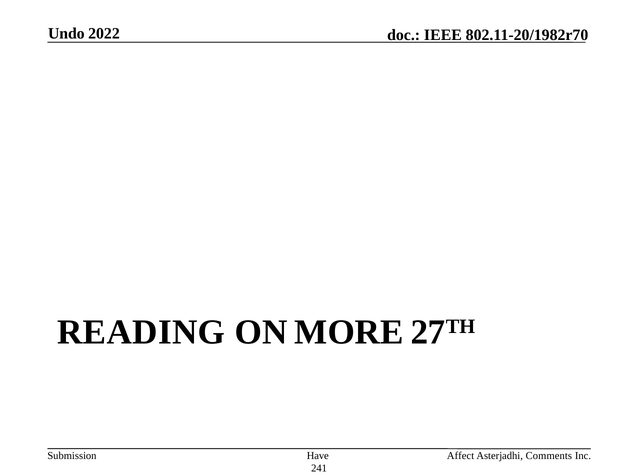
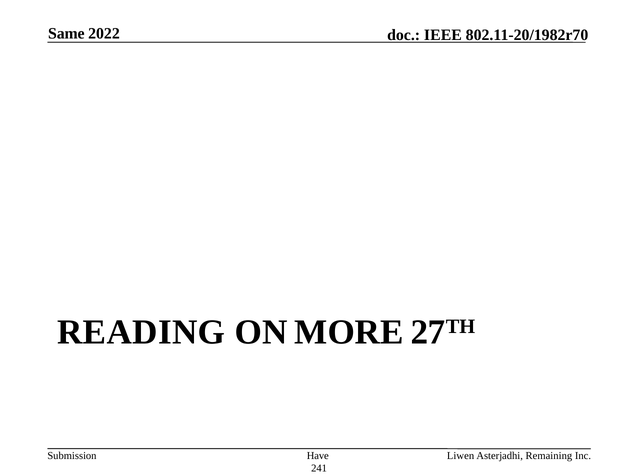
Undo: Undo -> Same (66, 34)
Affect: Affect -> Liwen (461, 455)
Comments: Comments -> Remaining (549, 455)
